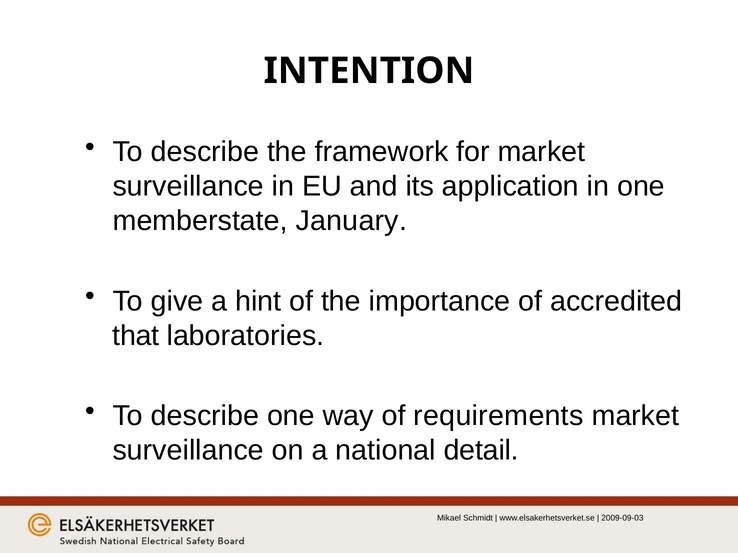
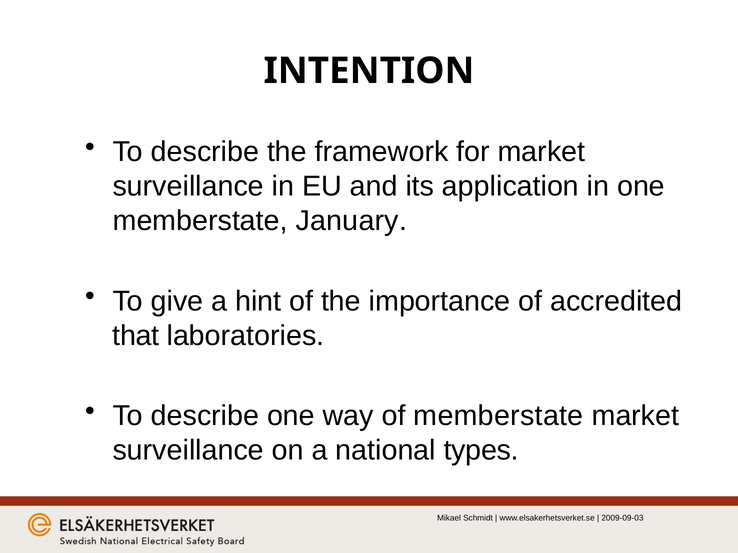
of requirements: requirements -> memberstate (498, 416)
detail: detail -> types (481, 451)
